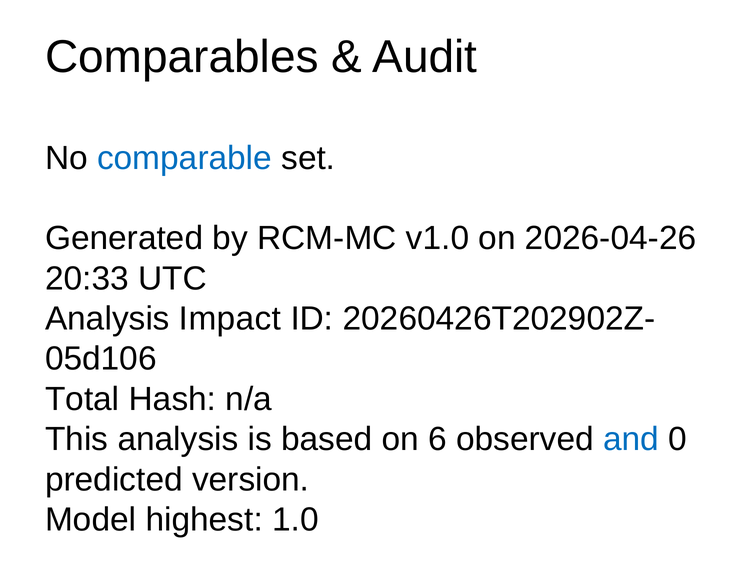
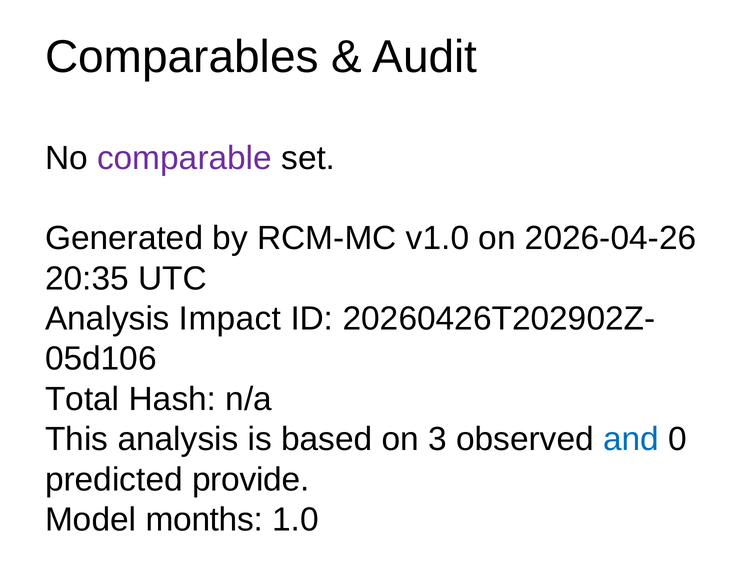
comparable colour: blue -> purple (185, 158)
20:33: 20:33 -> 20:35 (87, 278)
6: 6 -> 3 (438, 439)
version: version -> provide (251, 479)
highest: highest -> months (204, 519)
